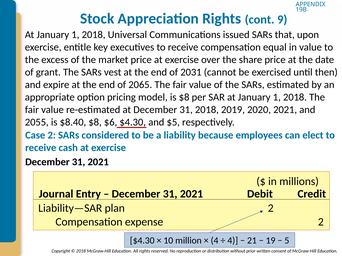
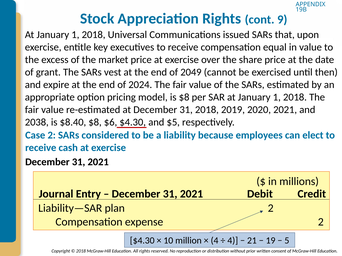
2031: 2031 -> 2049 (191, 72)
2065: 2065 -> 2024 (140, 85)
2055: 2055 -> 2038 (37, 122)
